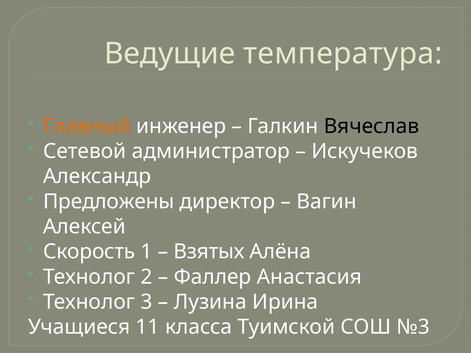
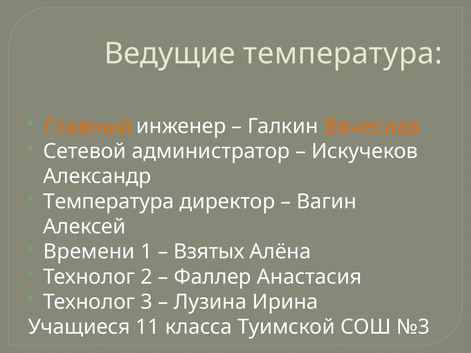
Вячеслав colour: black -> orange (371, 126)
Предложены: Предложены -> Температура (109, 202)
Скорость: Скорость -> Времени (89, 252)
